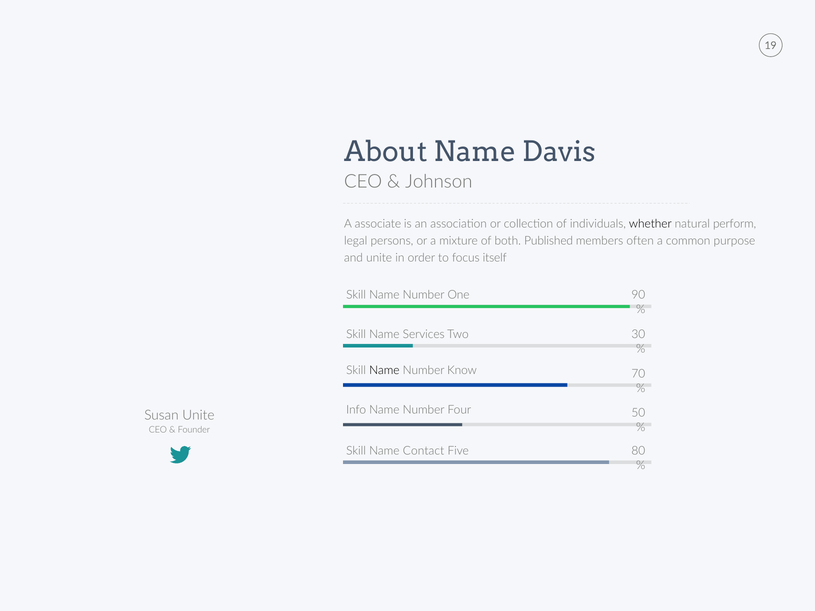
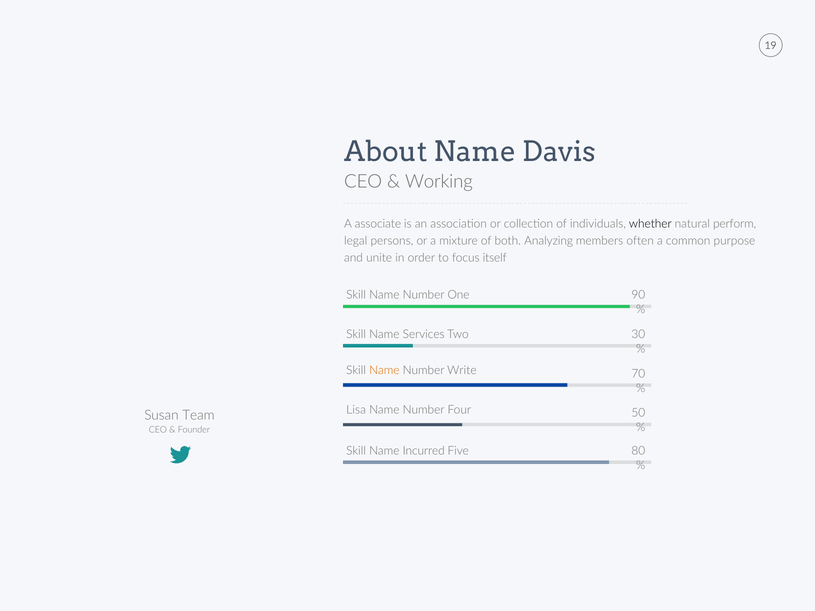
Johnson: Johnson -> Working (439, 182)
Published: Published -> Analyzing (549, 241)
Name colour: black -> orange (384, 371)
Know: Know -> Write (462, 371)
Info: Info -> Lisa (356, 410)
Susan Unite: Unite -> Team (198, 415)
Contact: Contact -> Incurred (424, 451)
